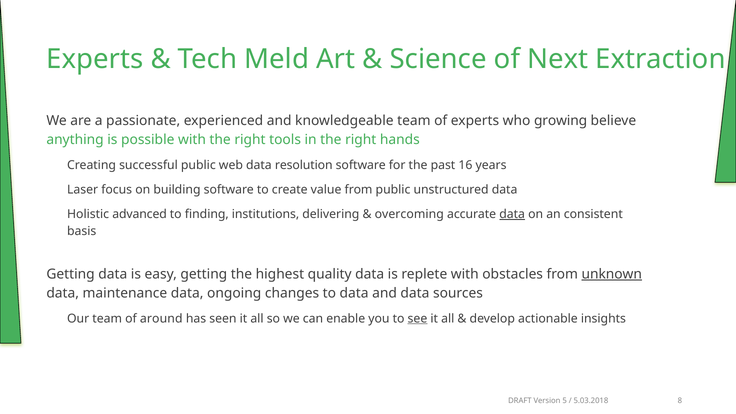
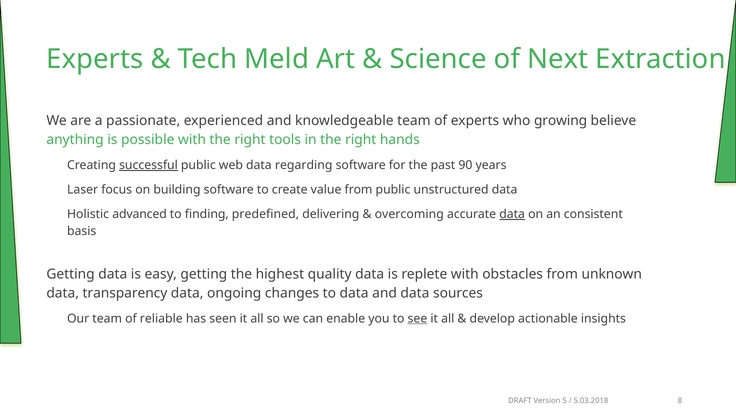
successful underline: none -> present (148, 165)
resolution: resolution -> regarding (304, 165)
16: 16 -> 90 (465, 165)
institutions: institutions -> predefined (265, 214)
unknown underline: present -> none (612, 274)
maintenance: maintenance -> transparency (125, 293)
around: around -> reliable (161, 318)
